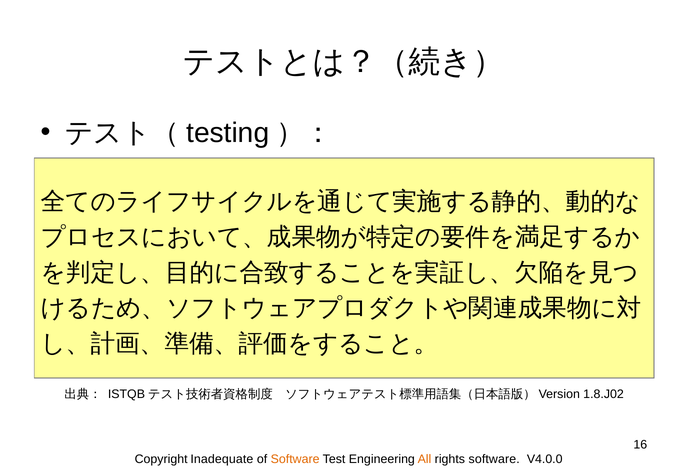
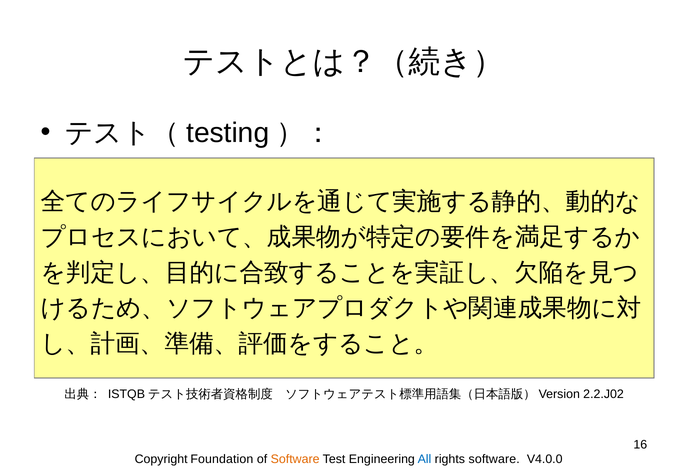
1.8.J02: 1.8.J02 -> 2.2.J02 (604, 394)
Inadequate: Inadequate -> Foundation (222, 460)
All colour: orange -> blue (425, 460)
